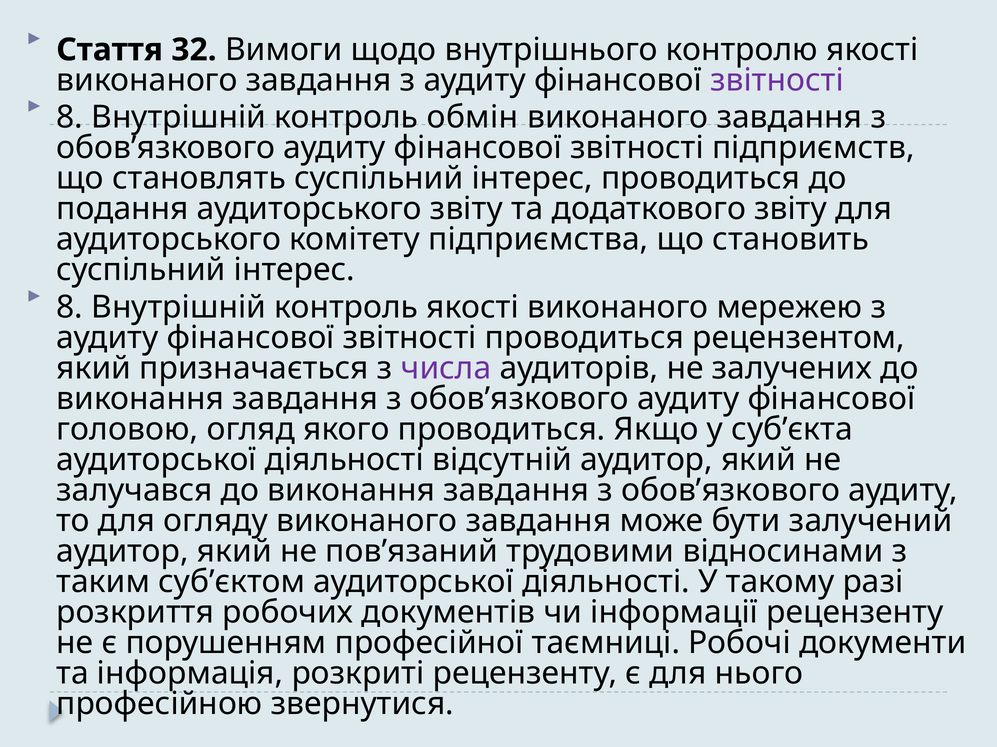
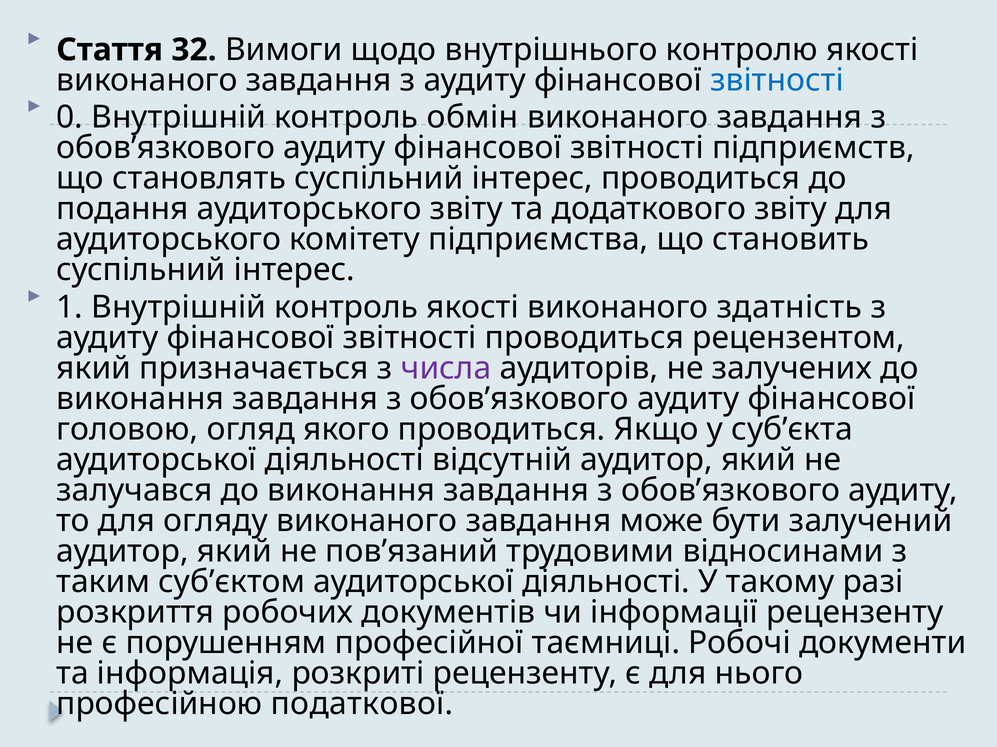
звітності colour: purple -> blue (777, 80)
8: 8 -> 0 (70, 118)
8: 8 -> 1 (70, 307)
мережею: мережею -> здатність (789, 307)
звернутися: звернутися -> податкової (362, 704)
